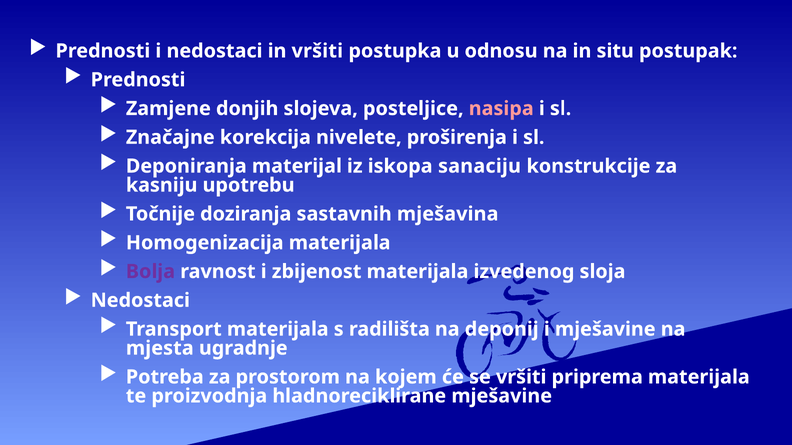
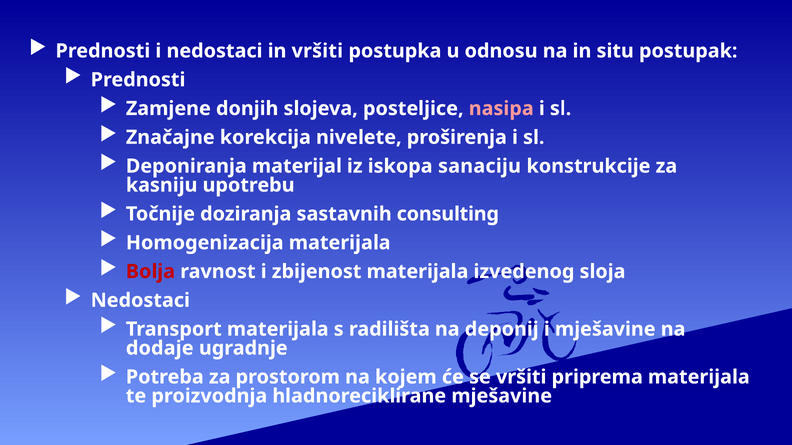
mješavina: mješavina -> consulting (448, 214)
Bolja colour: purple -> red (150, 272)
mjesta: mjesta -> dodaje (160, 349)
